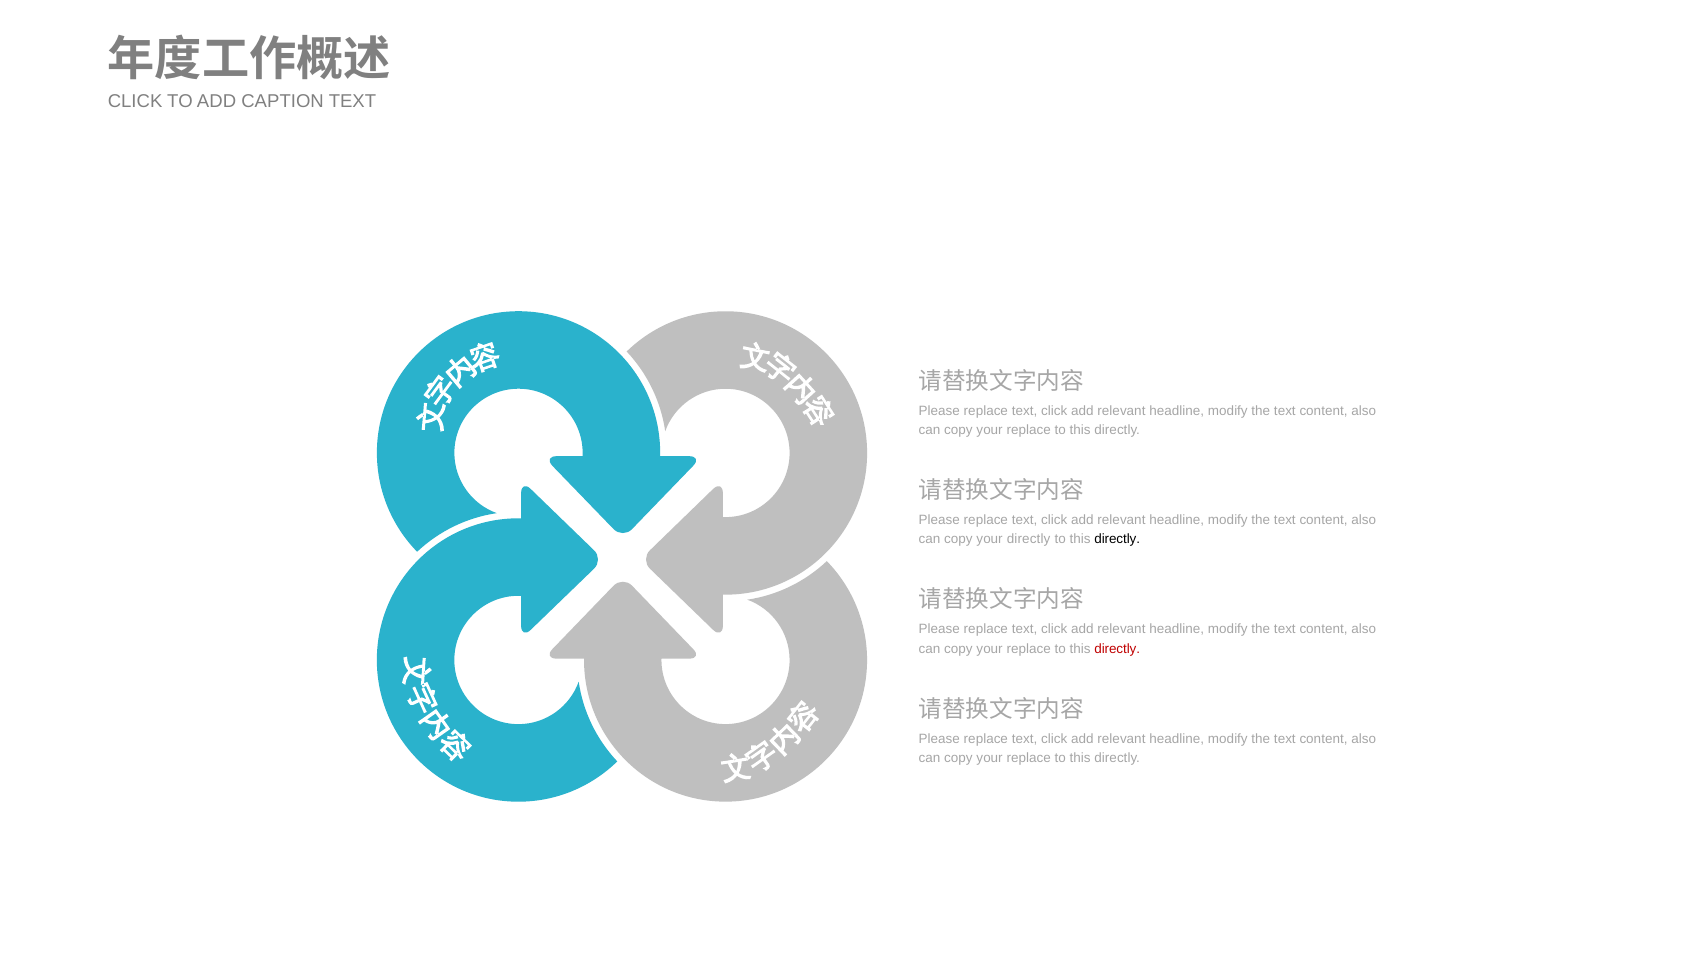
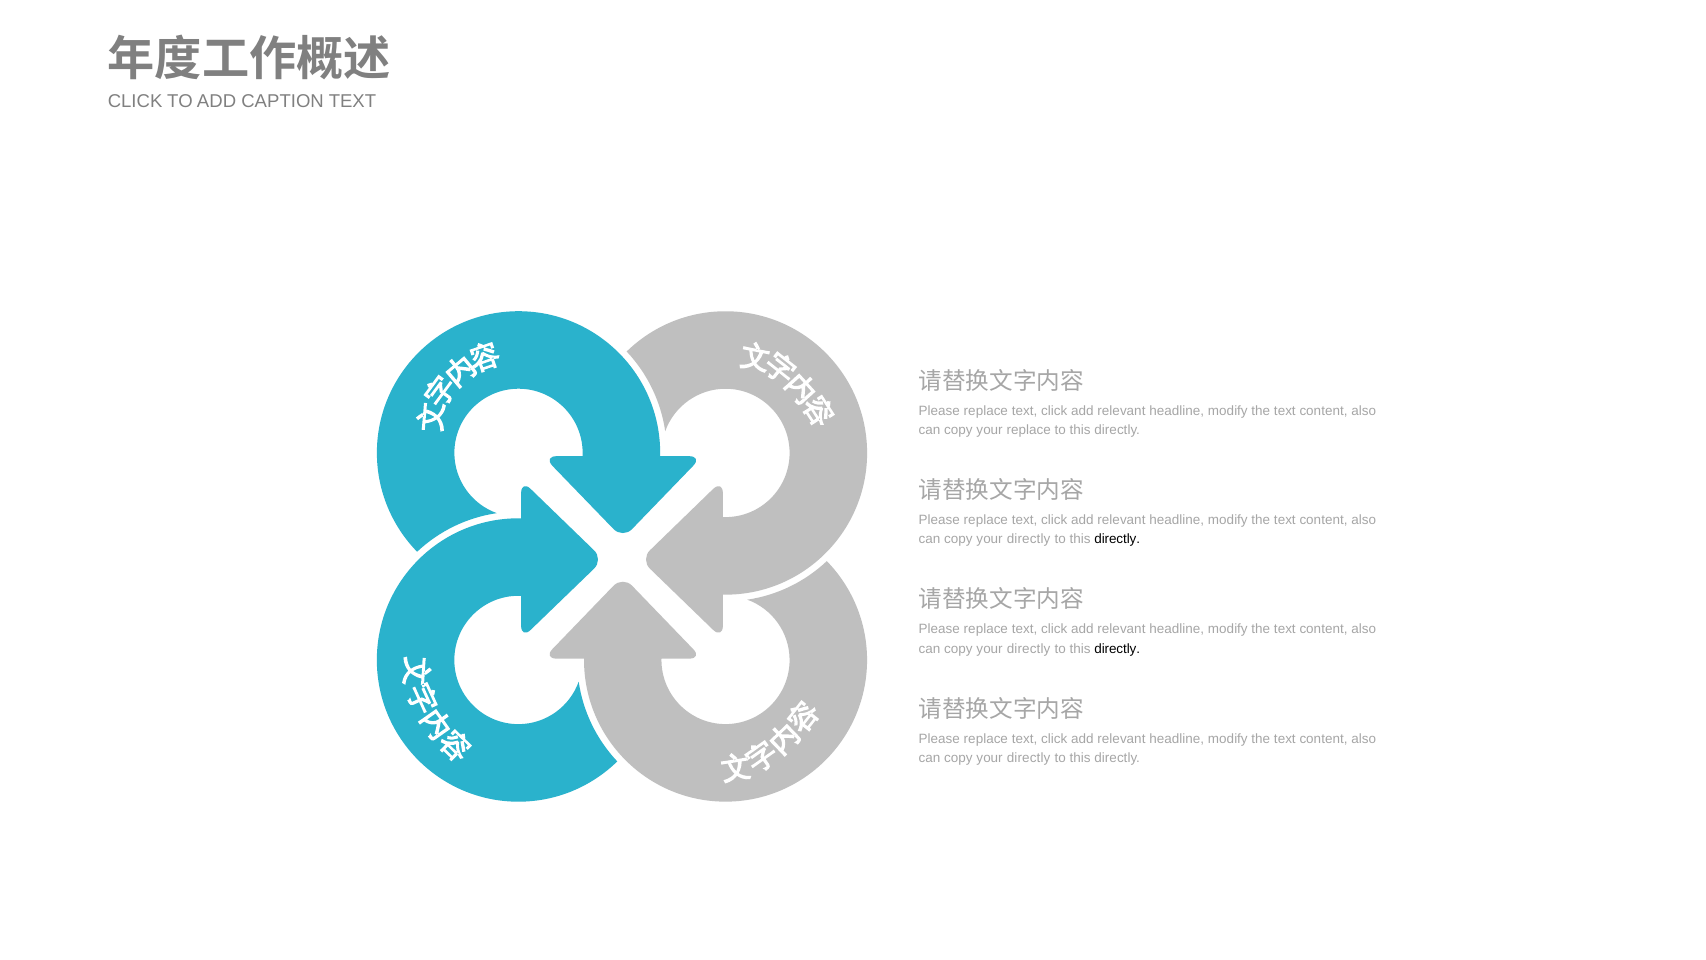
replace: replace -> directly (1029, 648)
directly colour: red -> black (1117, 648)
replace: replace -> directly (1029, 758)
